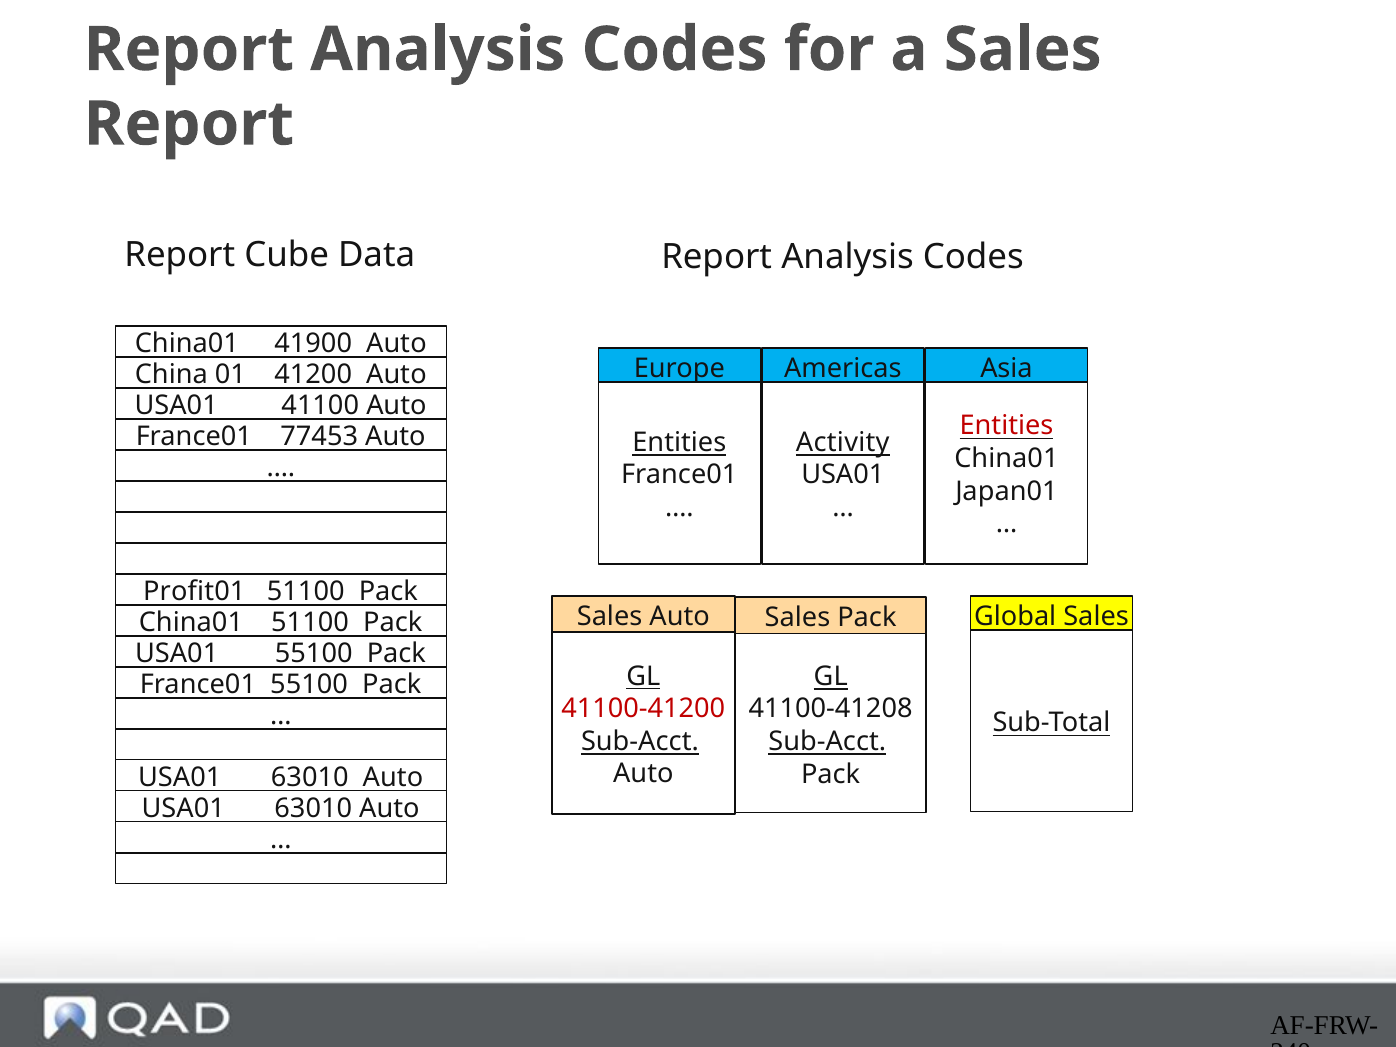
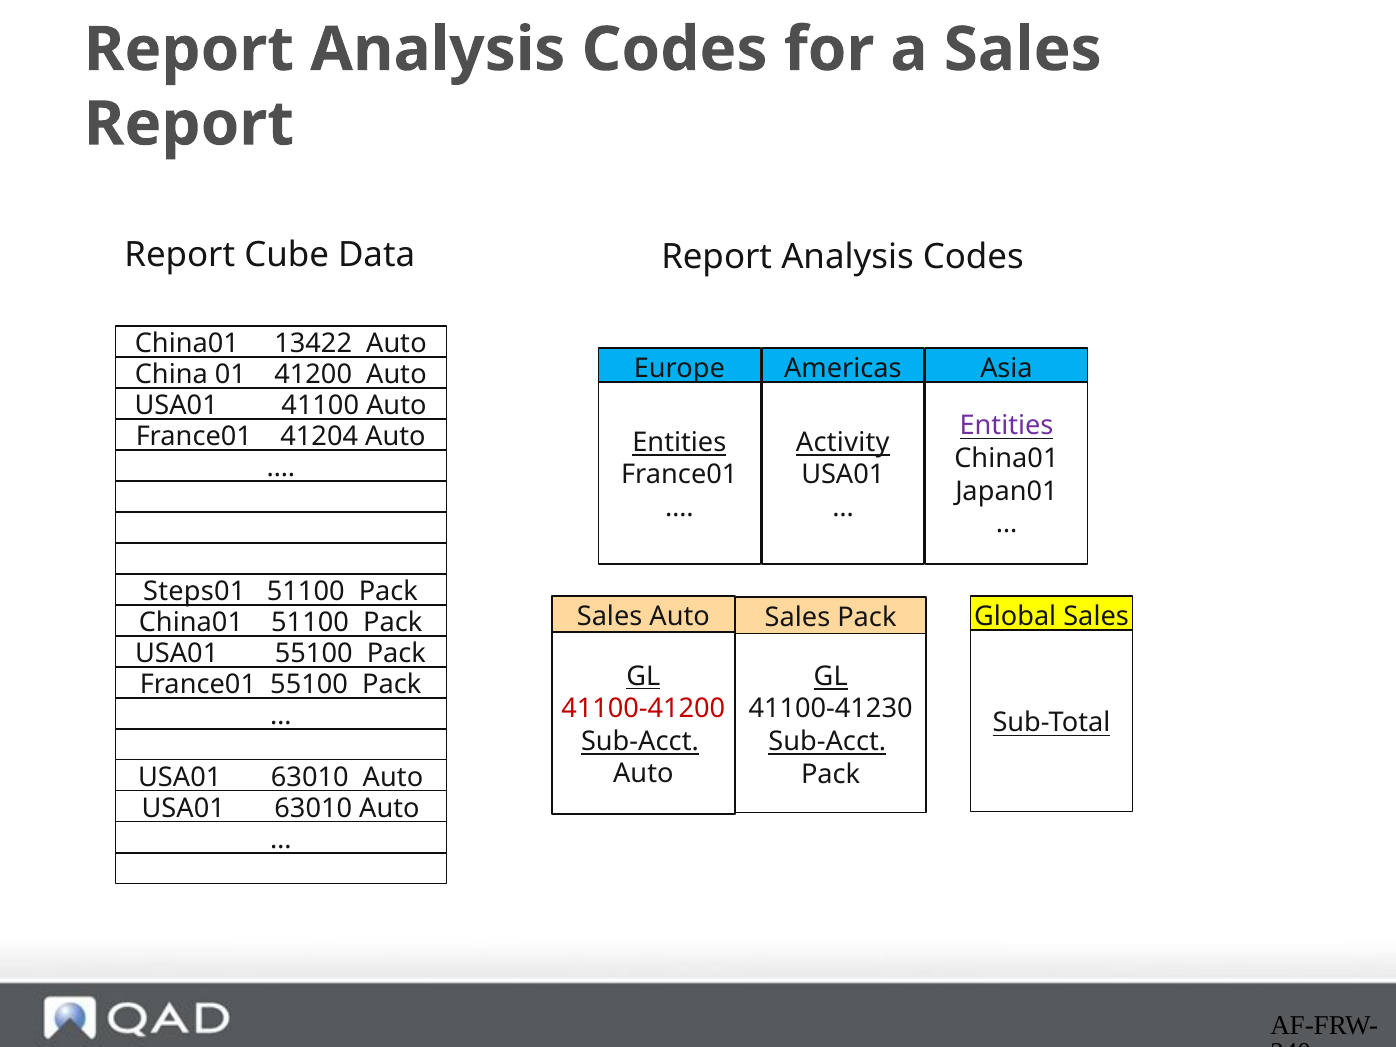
41900: 41900 -> 13422 (313, 343)
Entities colour: red -> purple (1007, 426)
77453: 77453 -> 41204 (319, 436)
Profit01: Profit01 -> Steps01 (194, 591)
41100-41208: 41100-41208 -> 41100-41230 (831, 709)
